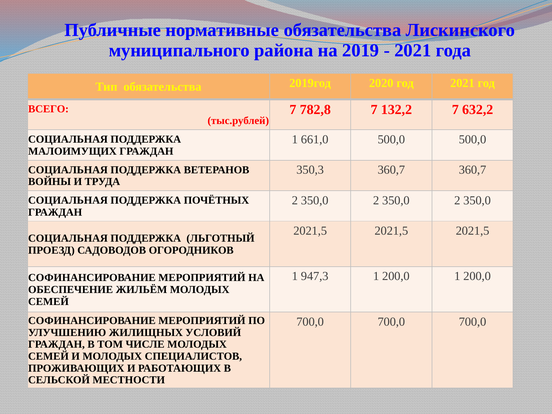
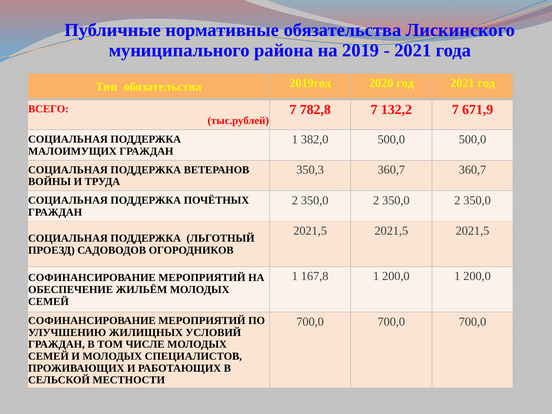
632,2: 632,2 -> 671,9 (478, 110)
661,0: 661,0 -> 382,0 (315, 139)
947,3: 947,3 -> 167,8 (315, 276)
